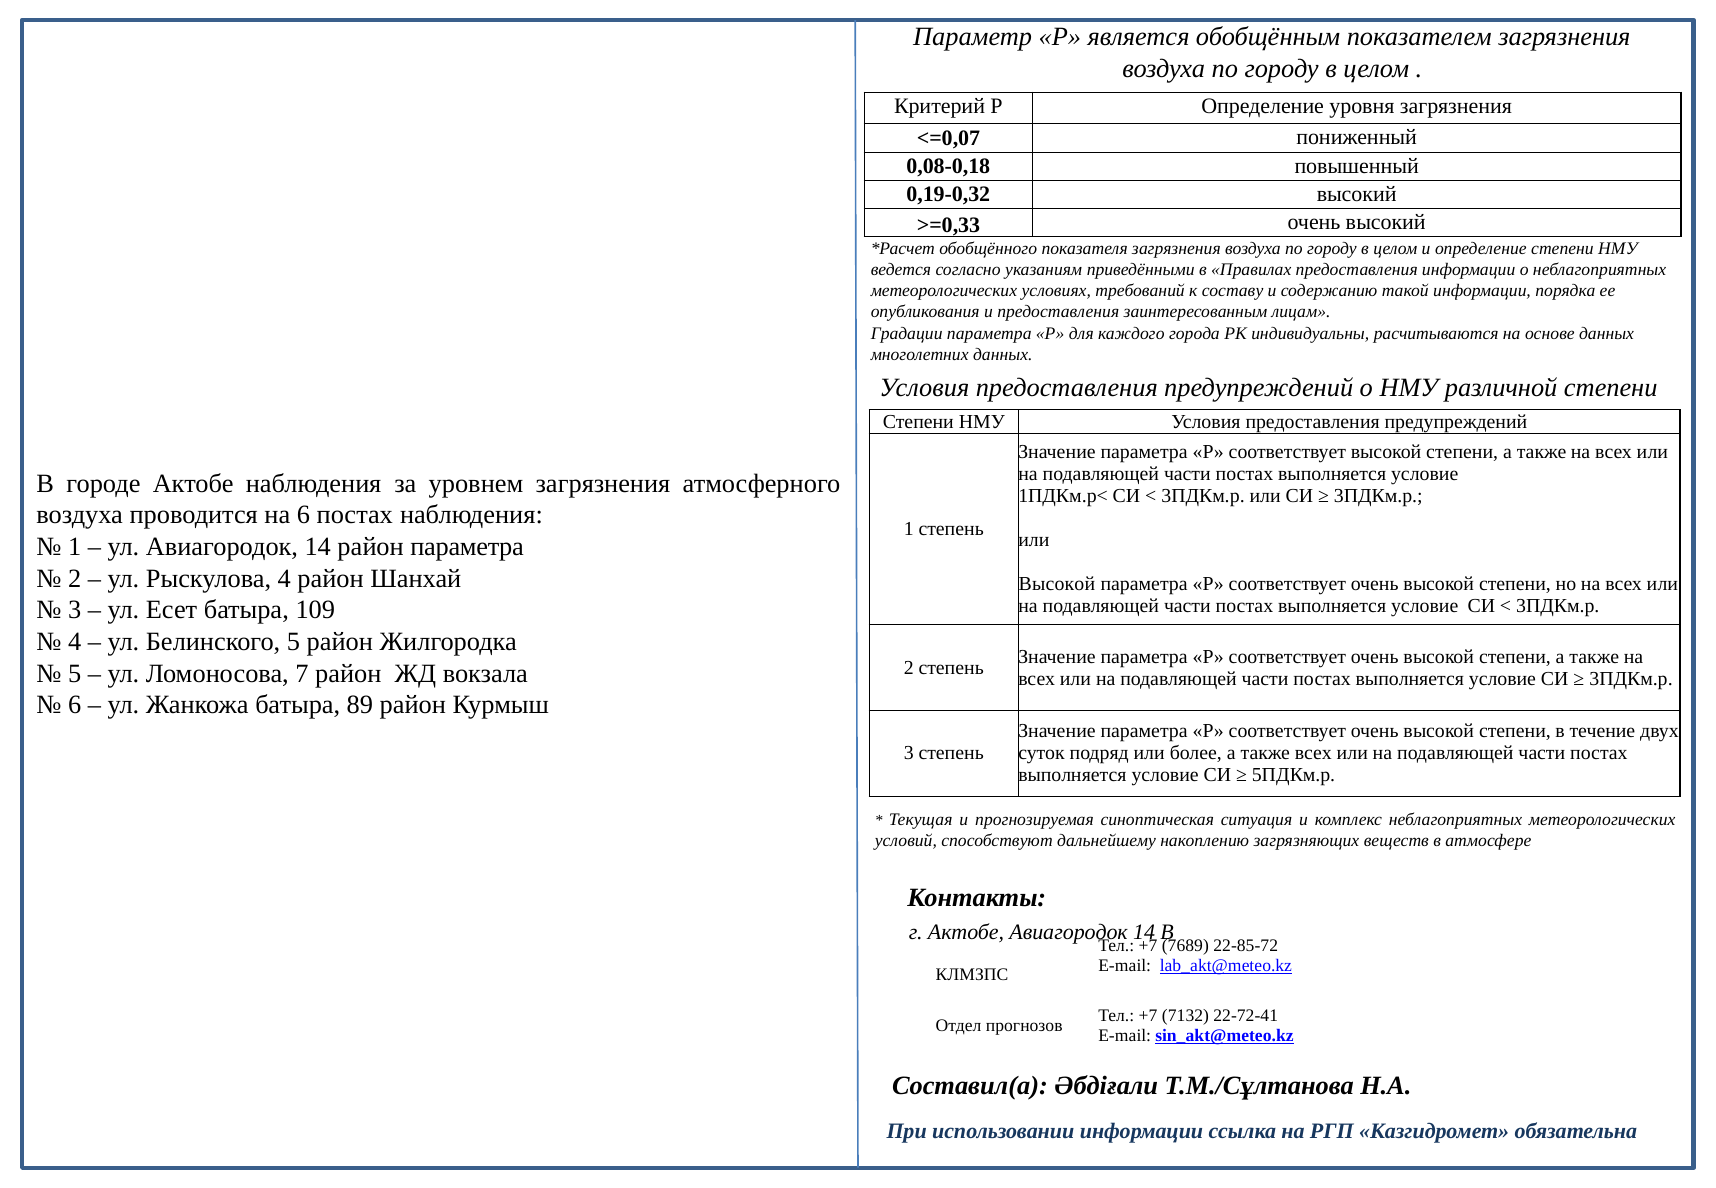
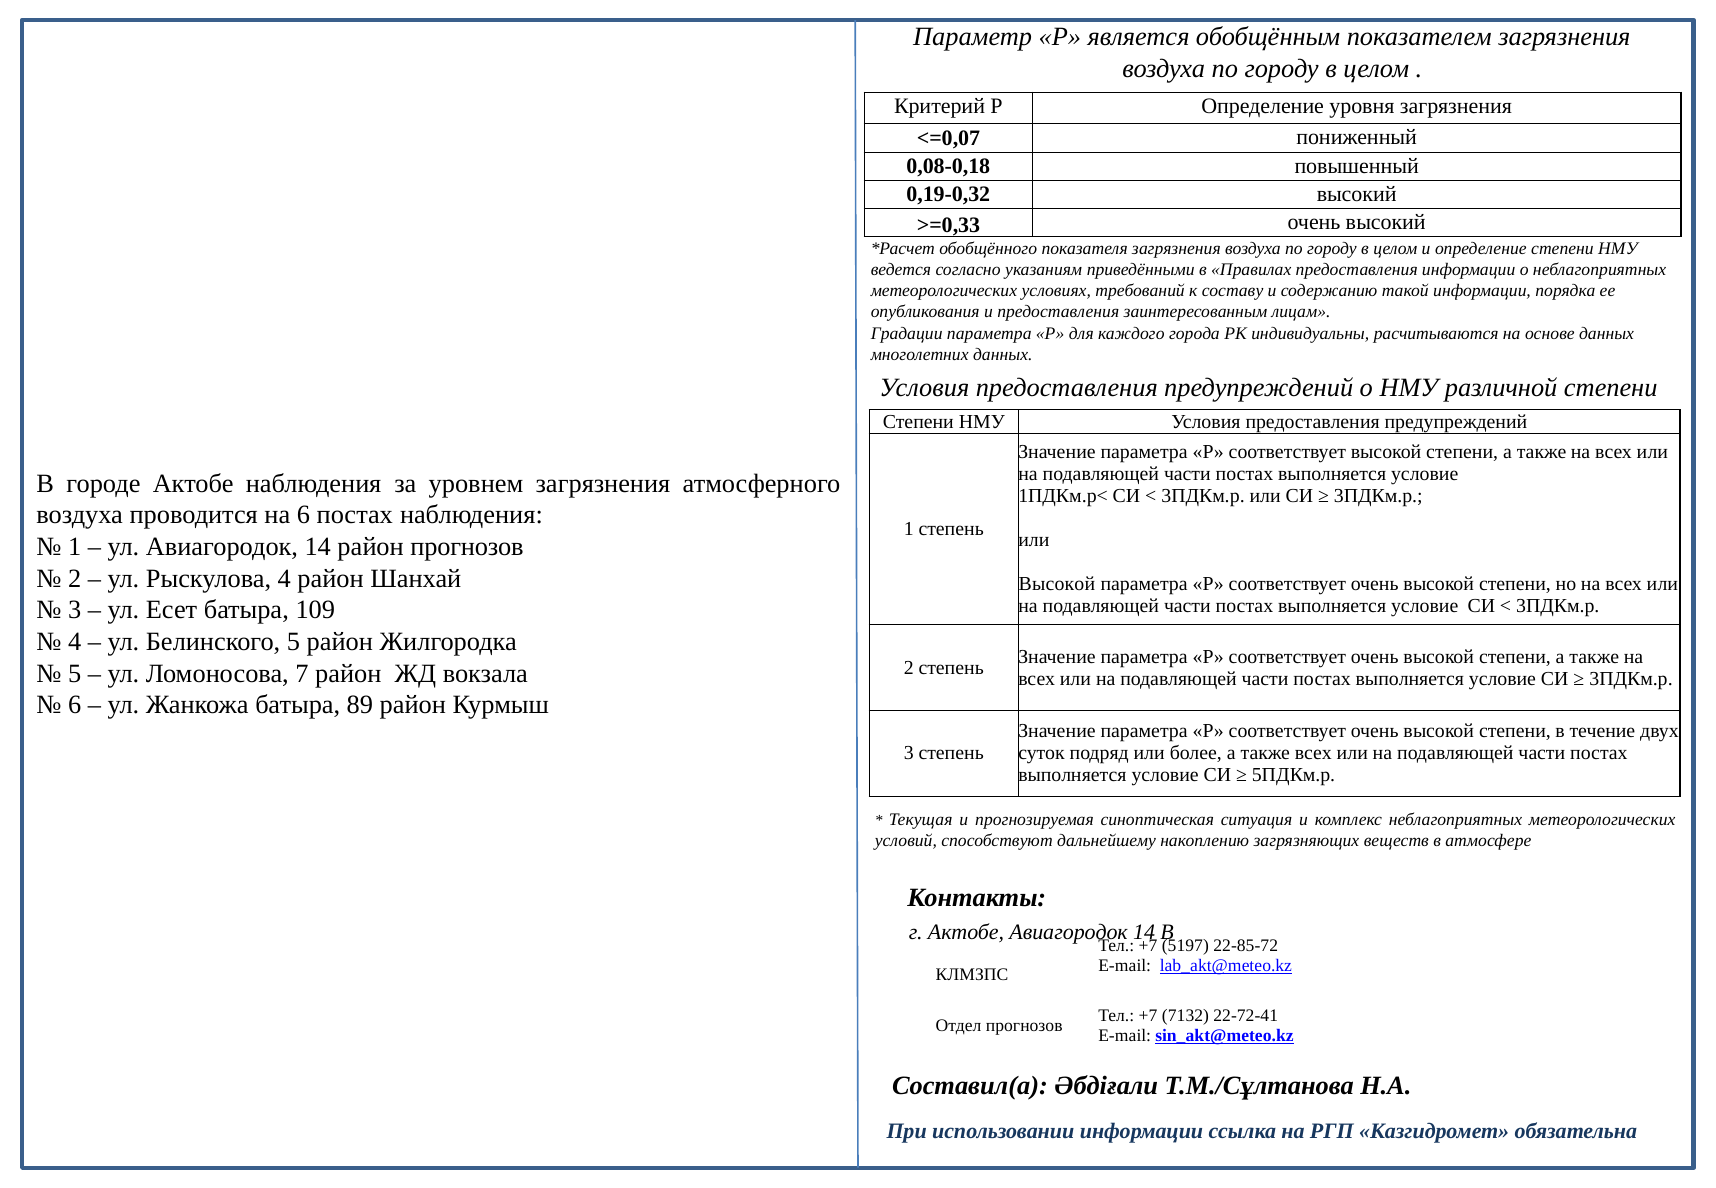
район параметра: параметра -> прогнозов (467, 547)
7689: 7689 -> 5197 (1185, 946)
